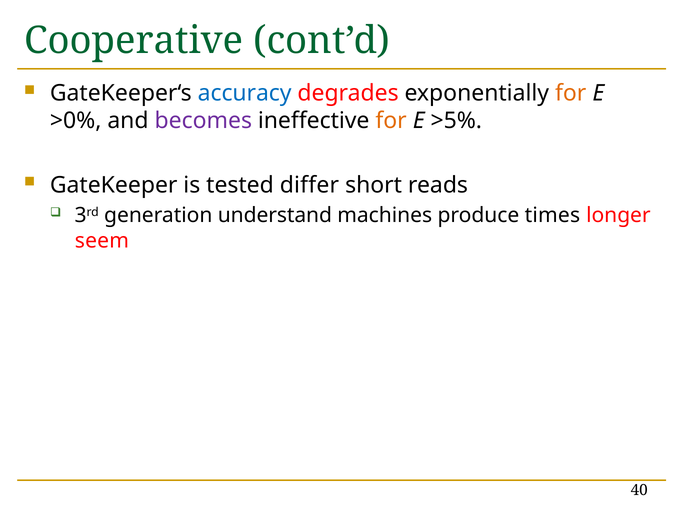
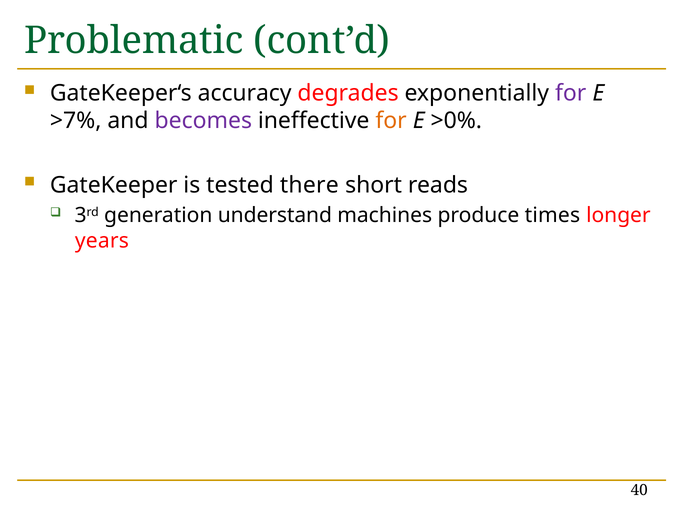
Cooperative: Cooperative -> Problematic (134, 41)
accuracy colour: blue -> black (245, 93)
for colour: orange -> purple (571, 93)
>0%: >0% -> >7% (76, 121)
>5%: >5% -> >0% (456, 121)
differ: differ -> there (309, 185)
seem: seem -> years (102, 241)
